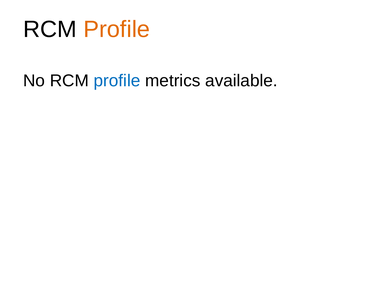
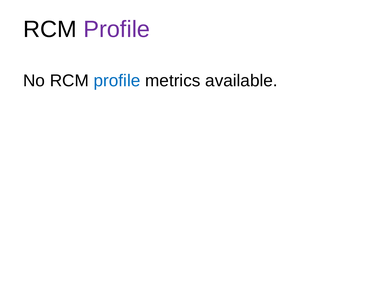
Profile colour: orange -> purple (117, 29)
